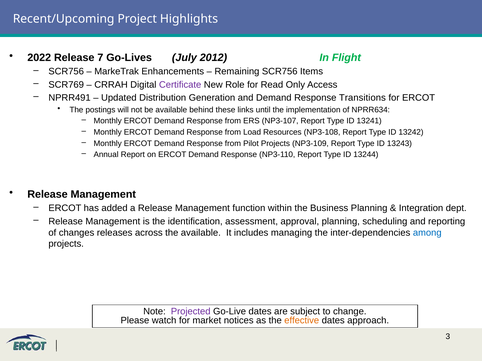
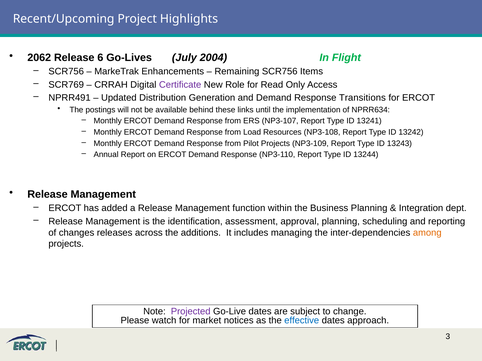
2022: 2022 -> 2062 (39, 58)
7: 7 -> 6 (100, 58)
2012: 2012 -> 2004 (213, 58)
the available: available -> additions (201, 233)
among colour: blue -> orange (427, 233)
effective colour: orange -> blue (302, 321)
